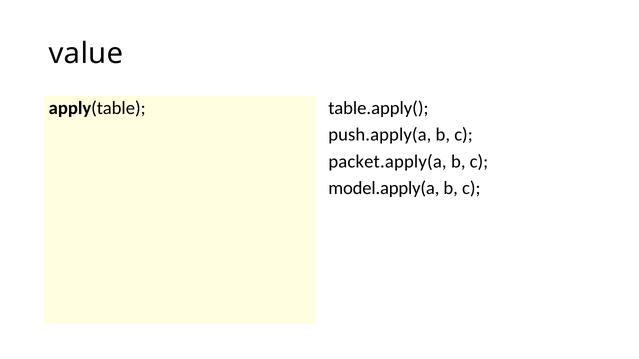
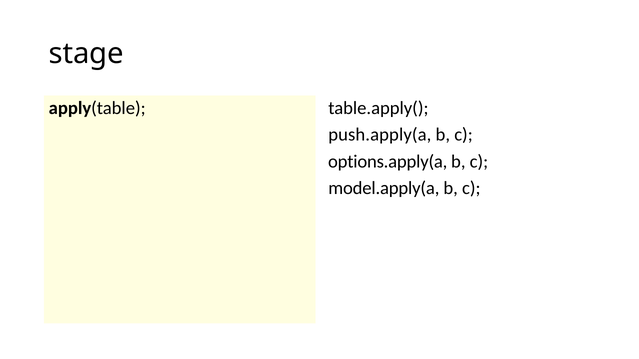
value: value -> stage (86, 54)
packet.apply(a: packet.apply(a -> options.apply(a (388, 162)
